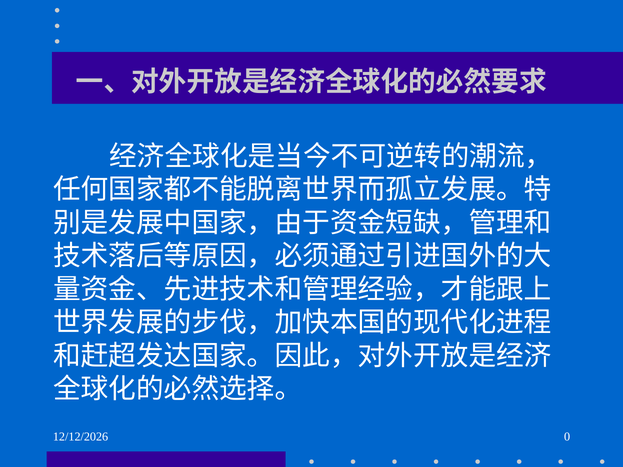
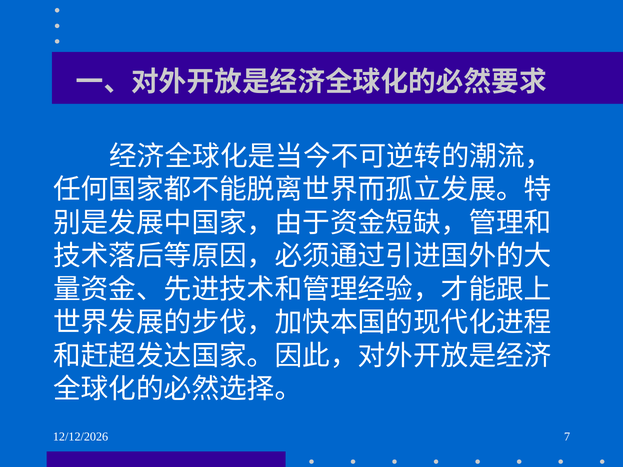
0: 0 -> 7 (567, 437)
